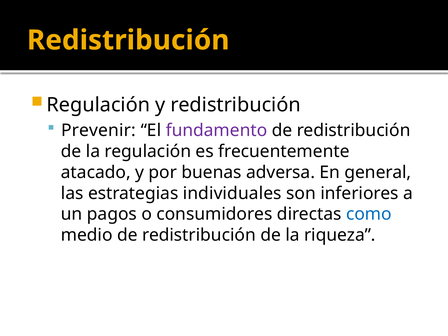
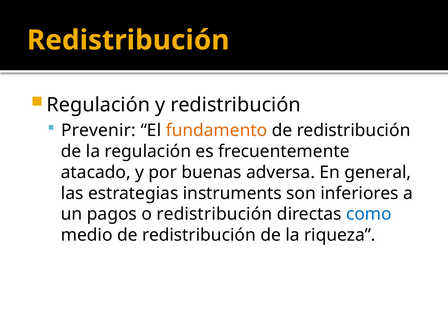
fundamento colour: purple -> orange (217, 131)
individuales: individuales -> instruments (232, 193)
o consumidores: consumidores -> redistribución (214, 214)
